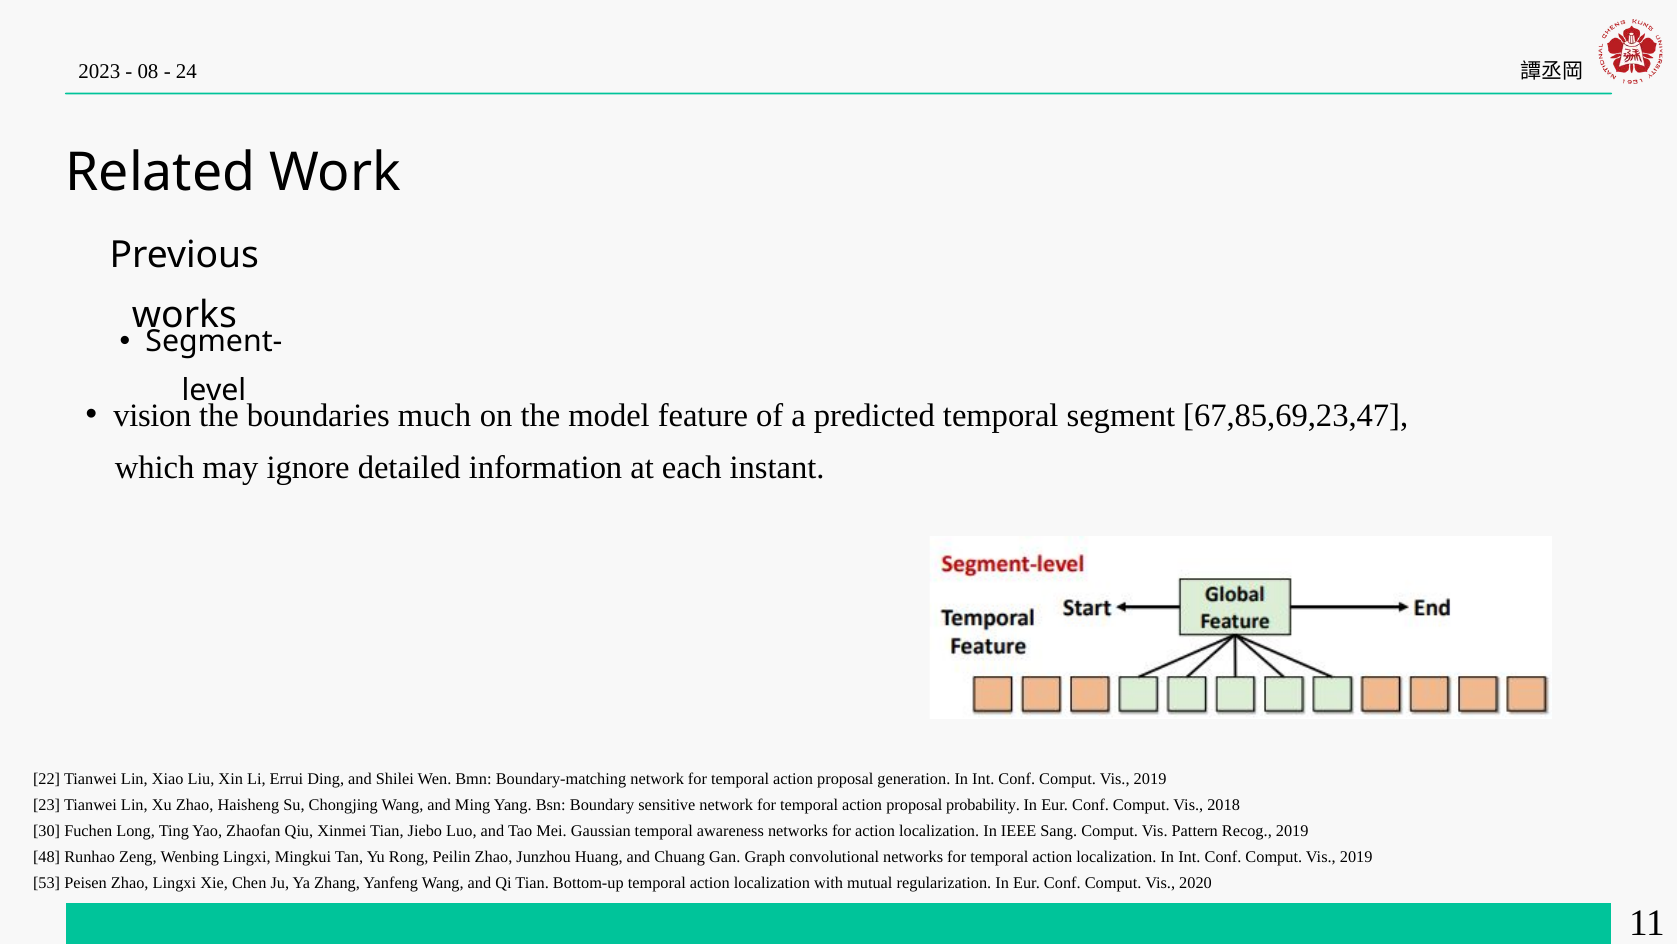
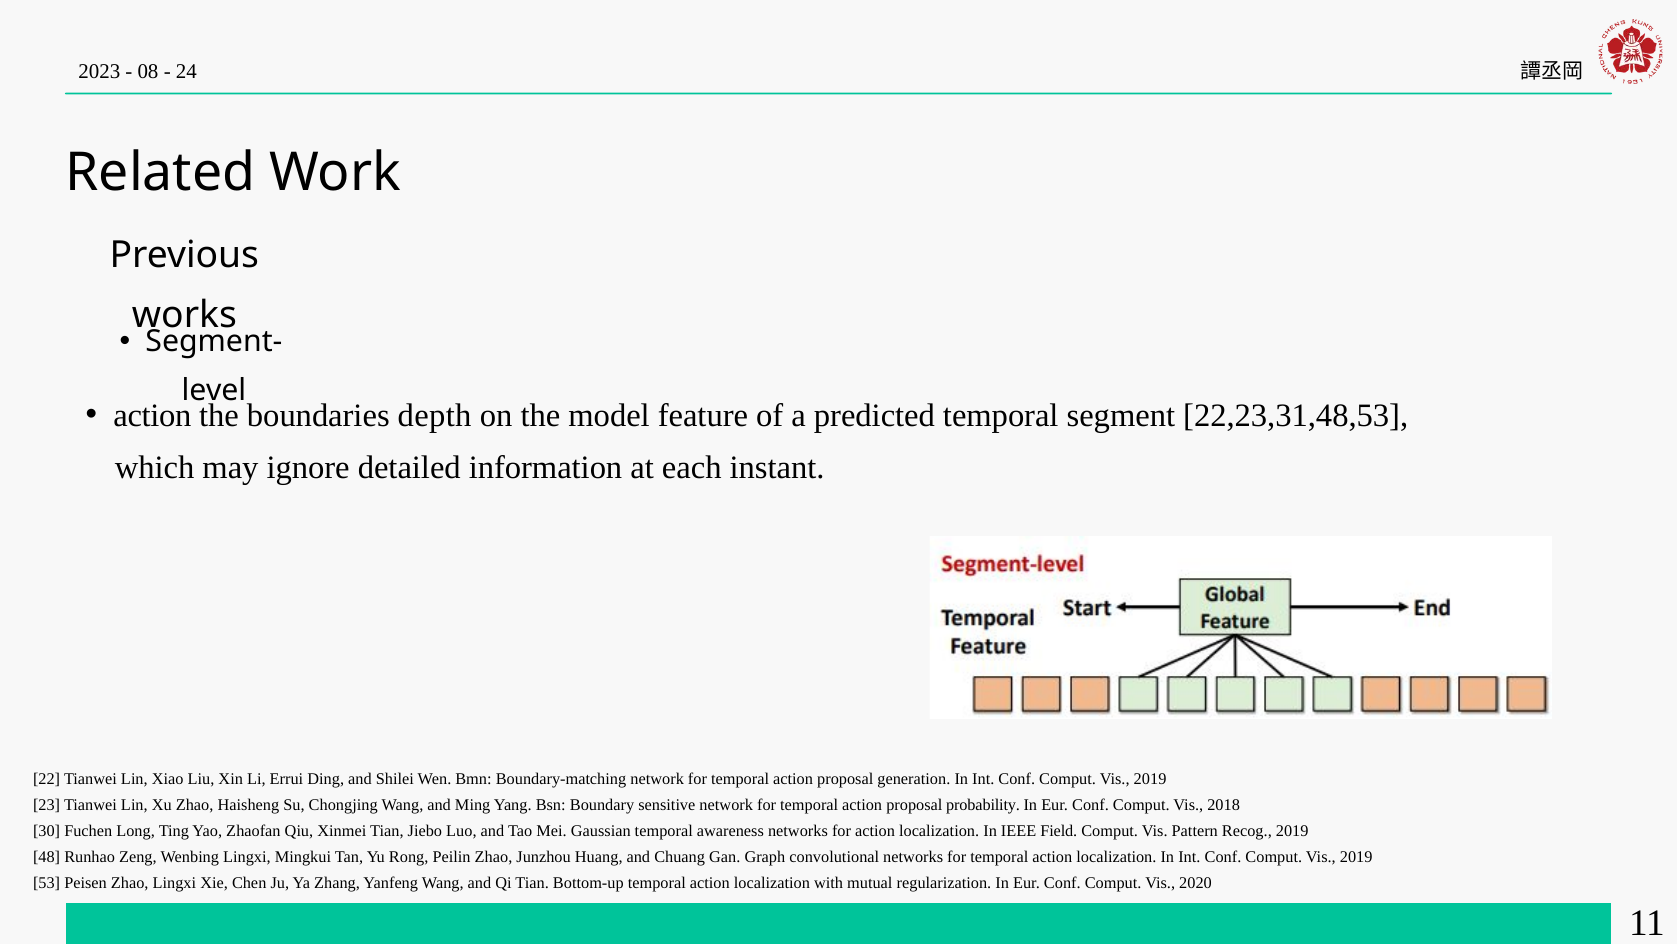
vision: vision -> action (152, 416)
much: much -> depth (435, 416)
67,85,69,23,47: 67,85,69,23,47 -> 22,23,31,48,53 (1296, 416)
Sang: Sang -> Field (1059, 830)
